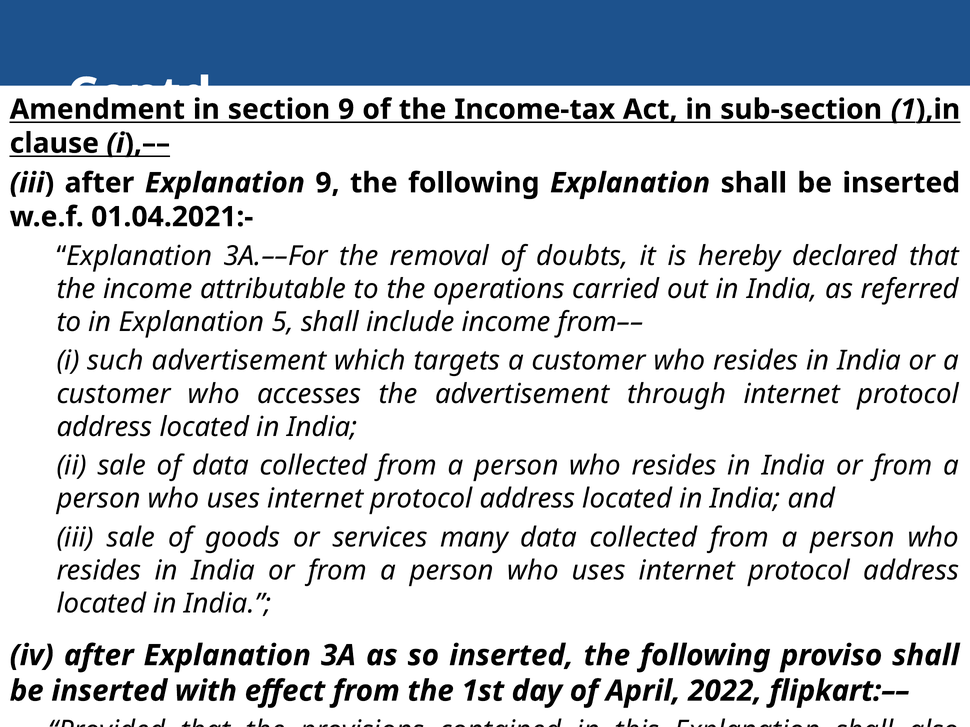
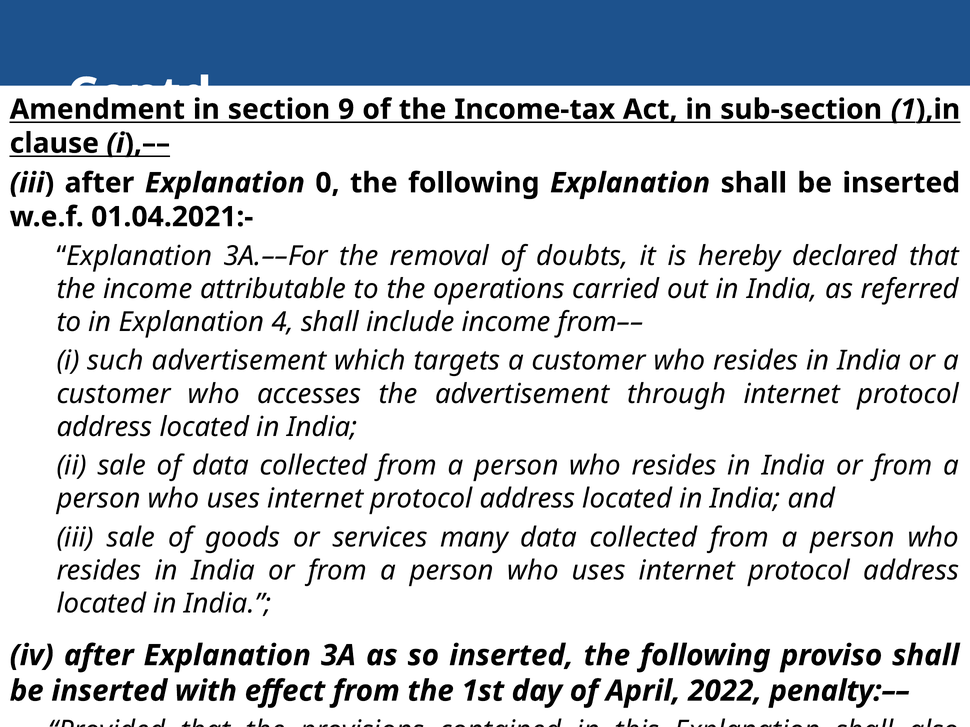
Explanation 9: 9 -> 0 (327, 183)
5: 5 -> 4 (283, 322)
flipkart:––: flipkart:–– -> penalty:–– (840, 691)
